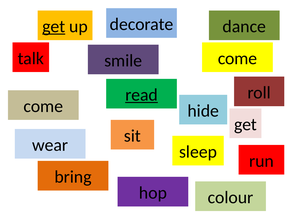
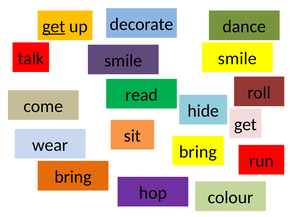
come: come -> smile (237, 59)
read underline: present -> none (142, 95)
sleep: sleep -> bring (198, 152)
